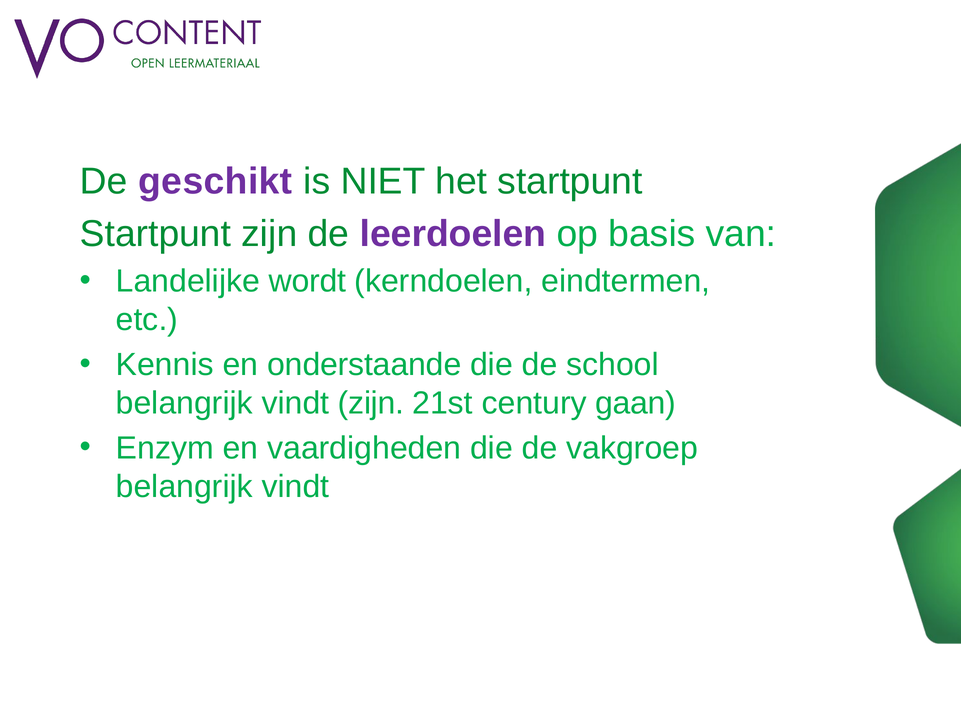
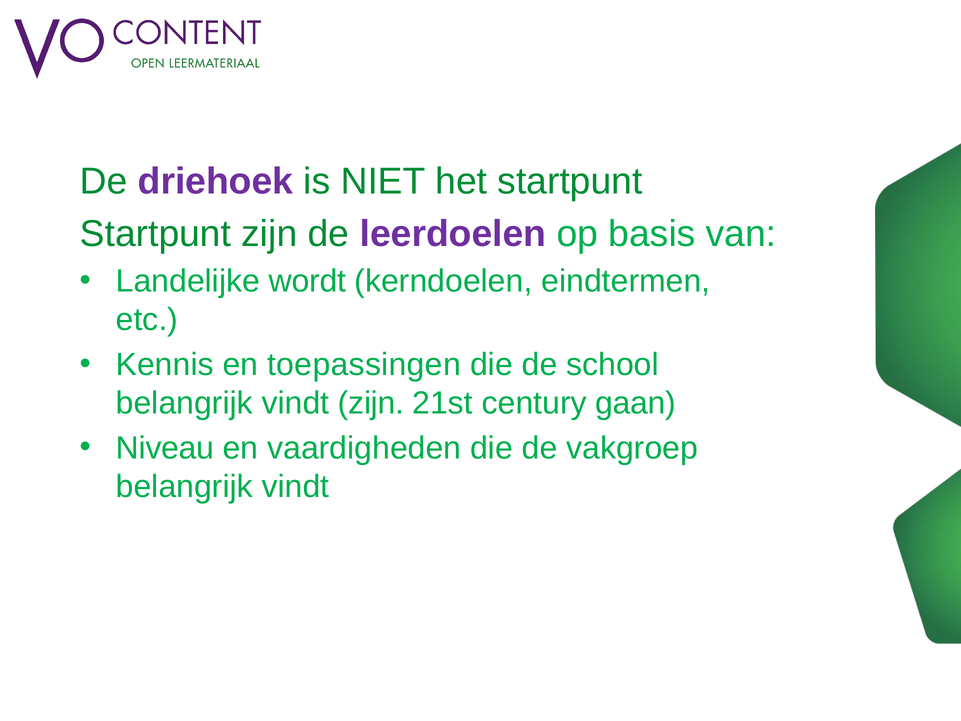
geschikt: geschikt -> driehoek (216, 181)
onderstaande: onderstaande -> toepassingen (364, 365)
Enzym: Enzym -> Niveau (165, 448)
